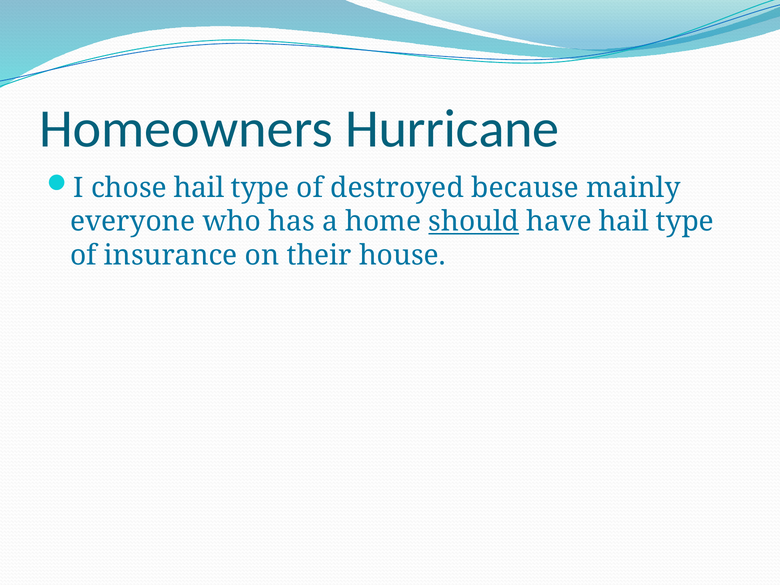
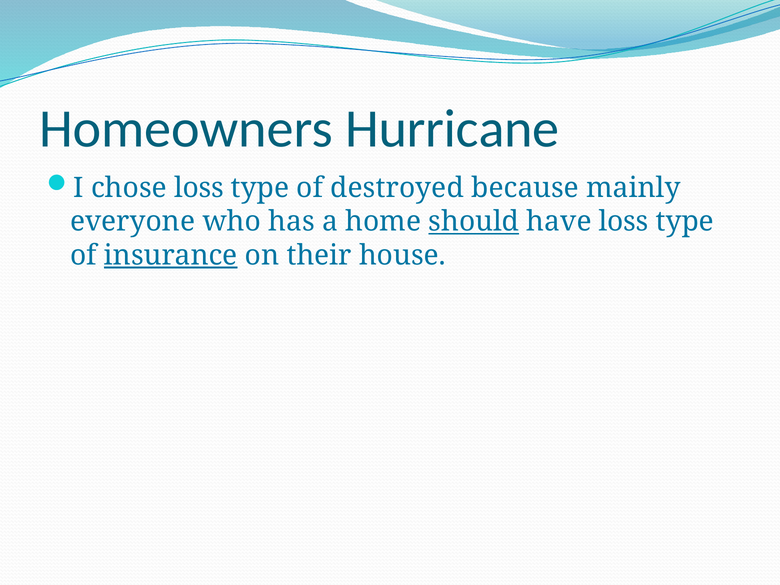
chose hail: hail -> loss (199, 188)
have hail: hail -> loss (624, 222)
insurance underline: none -> present (171, 255)
